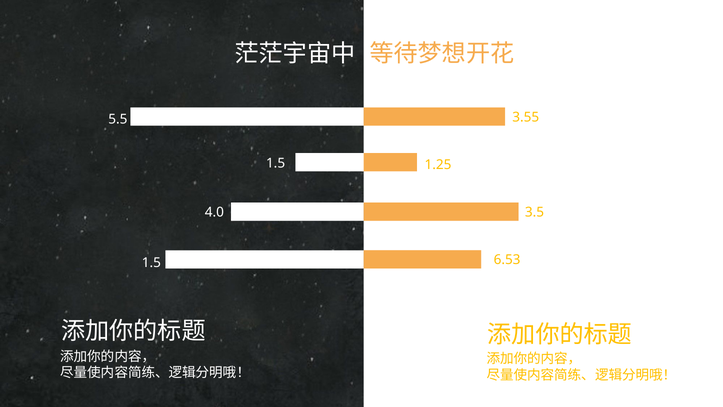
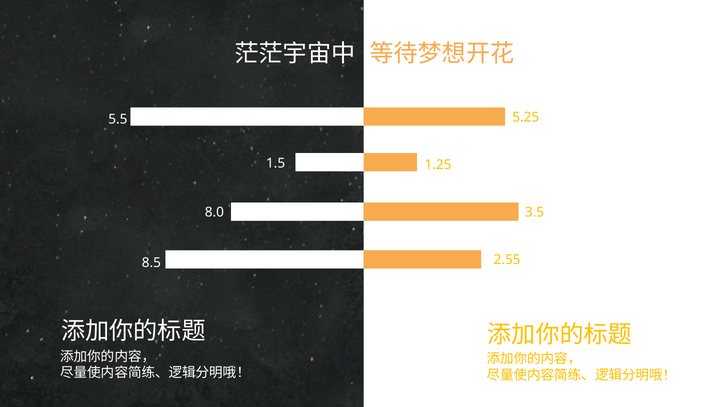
3.55: 3.55 -> 5.25 (526, 117)
4.0: 4.0 -> 8.0 (214, 212)
6.53: 6.53 -> 2.55 (507, 259)
1.5: 1.5 -> 8.5 (151, 263)
